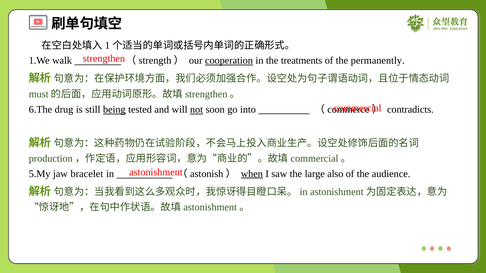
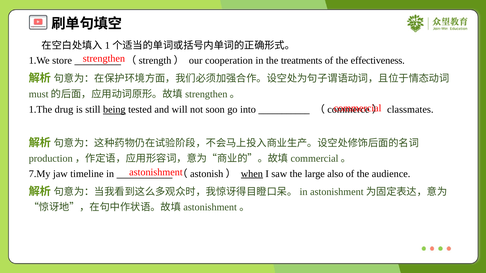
walk: walk -> store (62, 61)
cooperation underline: present -> none (229, 61)
permanently: permanently -> effectiveness (378, 61)
6.The: 6.The -> 1.The (40, 110)
not underline: present -> none (197, 110)
contradicts: contradicts -> classmates (410, 110)
5.My: 5.My -> 7.My (40, 174)
bracelet: bracelet -> timeline (87, 174)
